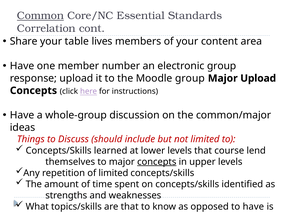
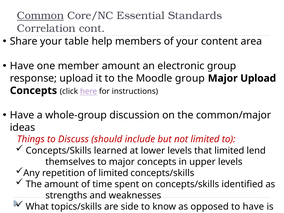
lives: lives -> help (102, 41)
member number: number -> amount (121, 66)
that course: course -> limited (229, 151)
concepts underline: present -> none (157, 162)
are that: that -> side (130, 207)
